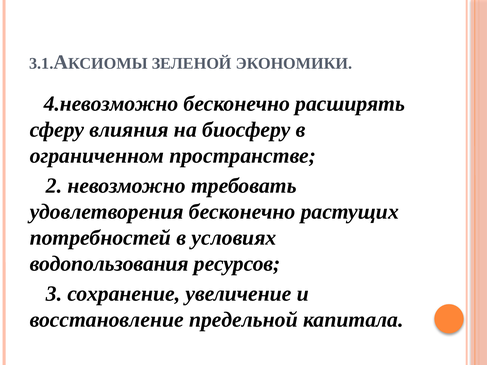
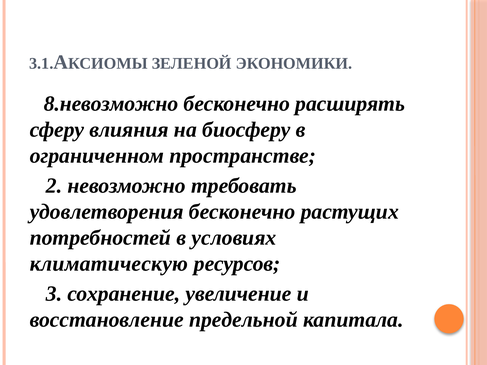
4.невозможно: 4.невозможно -> 8.невозможно (111, 104)
водопользования: водопользования -> климатическую (109, 264)
